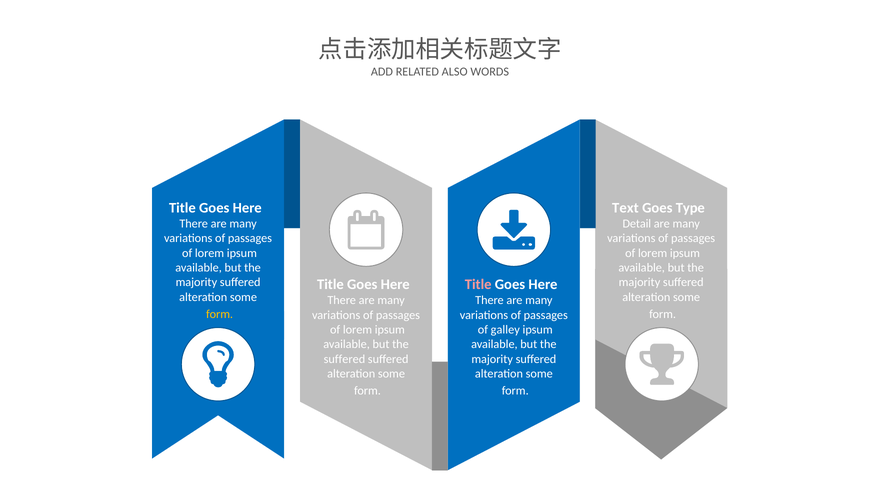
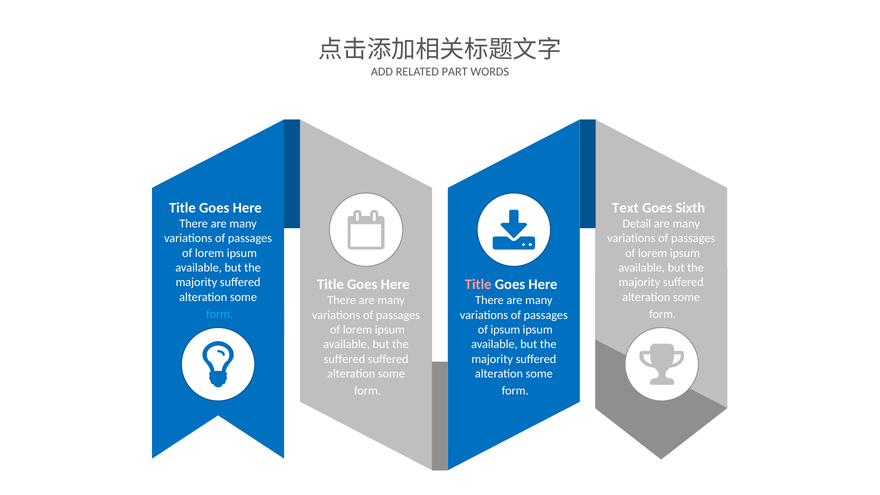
ALSO: ALSO -> PART (455, 72)
Type: Type -> Sixth (690, 208)
form colour: yellow -> light blue (220, 314)
of galley: galley -> ipsum (505, 330)
